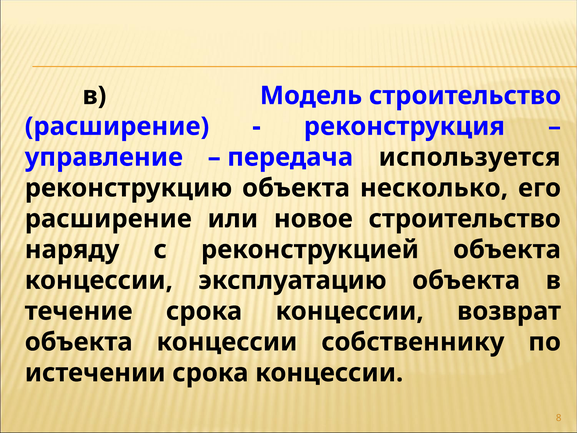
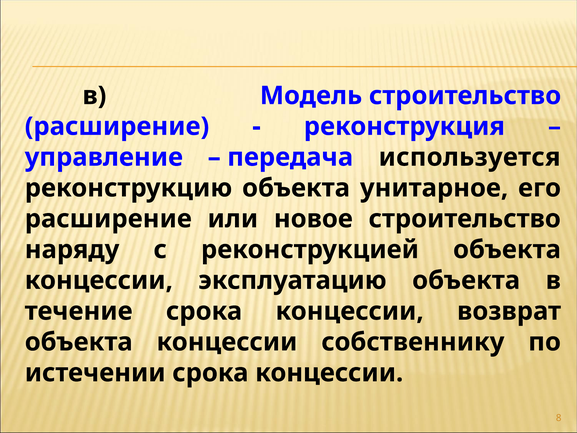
несколько: несколько -> унитарное (434, 188)
